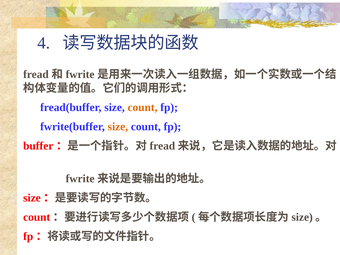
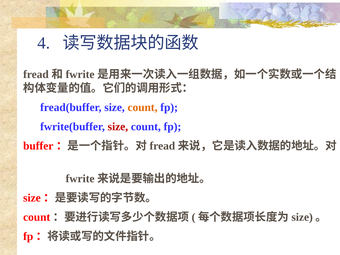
size colour: orange -> red (118, 127)
